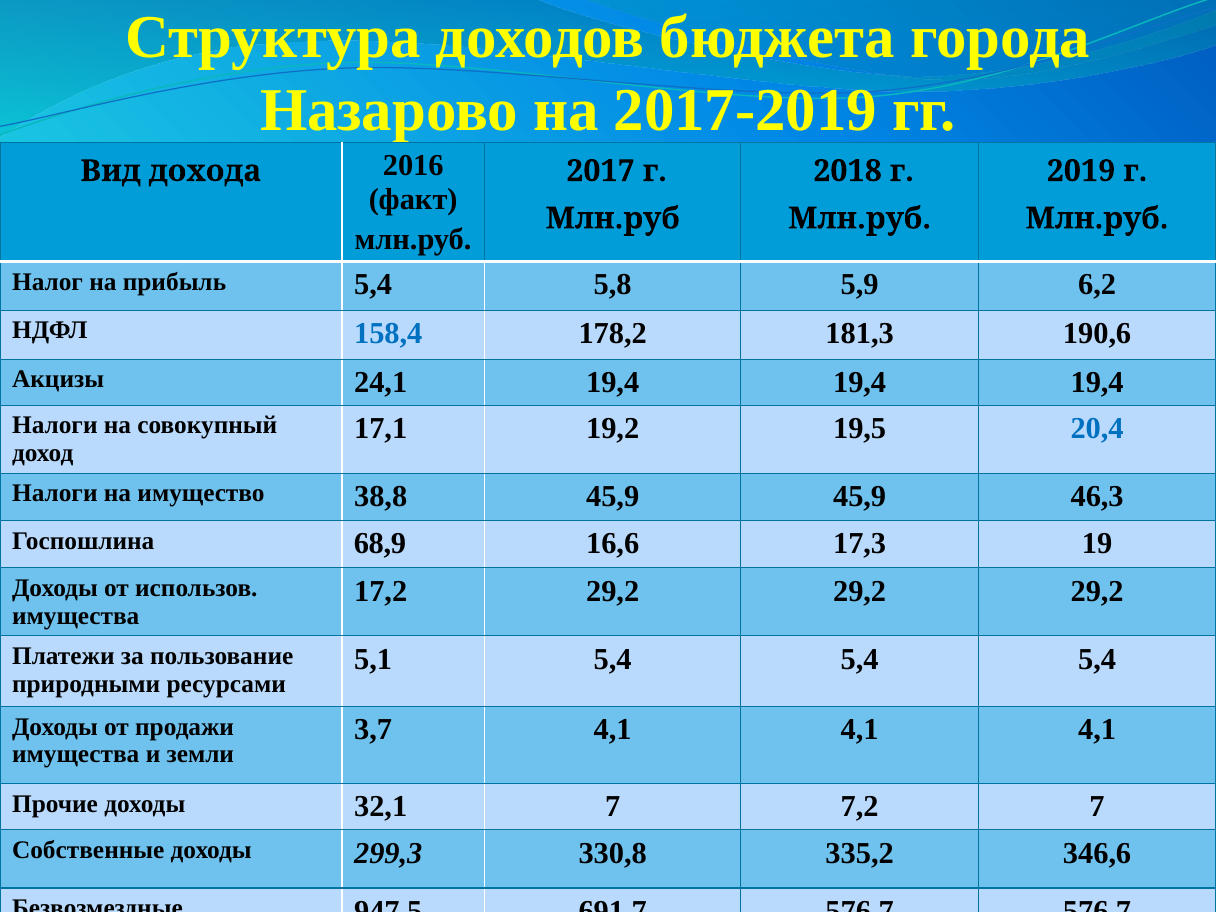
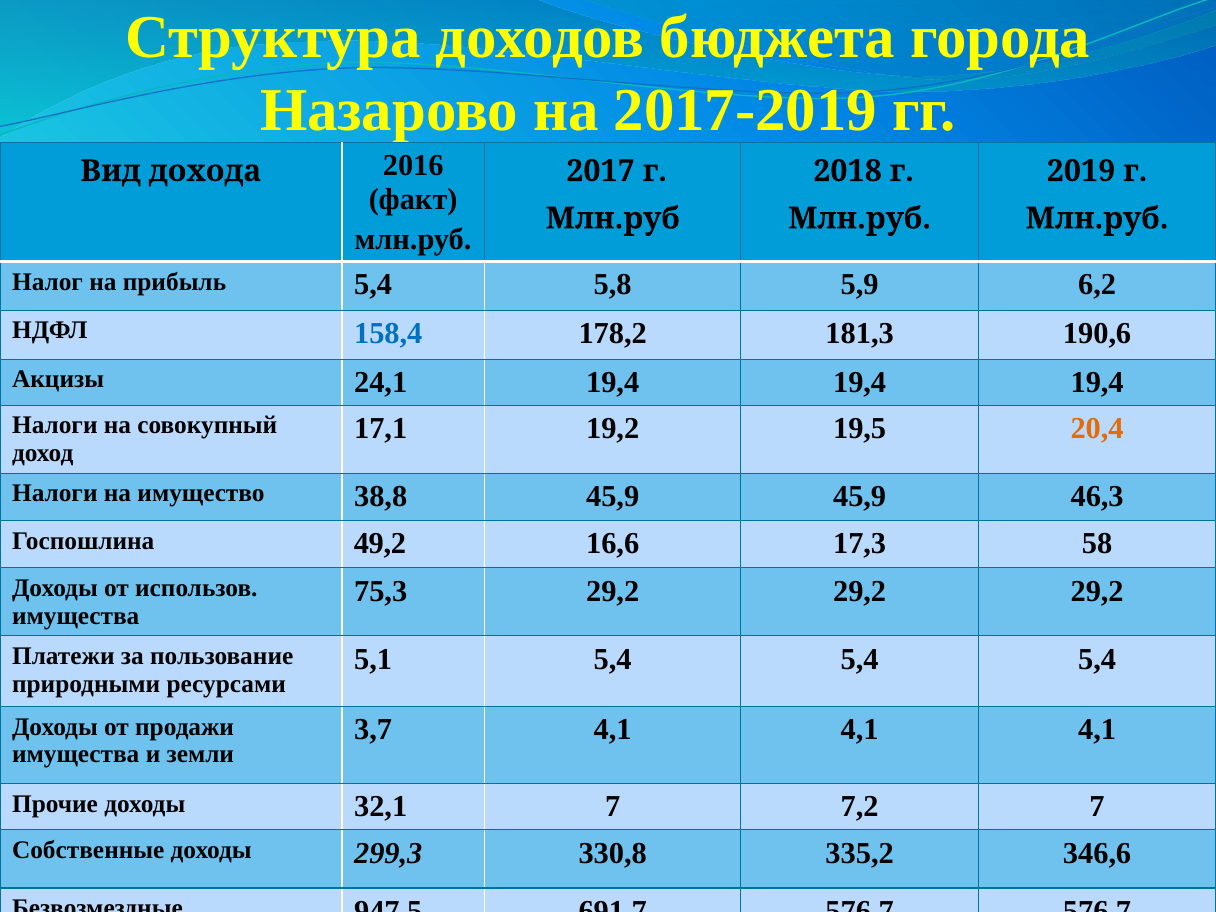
20,4 colour: blue -> orange (1097, 428)
68,9: 68,9 -> 49,2 (380, 544)
19: 19 -> 58 (1097, 544)
17,2: 17,2 -> 75,3 (381, 591)
